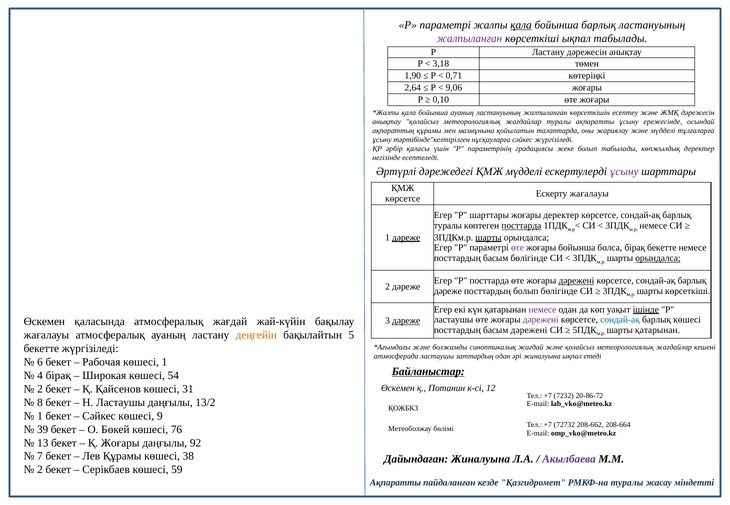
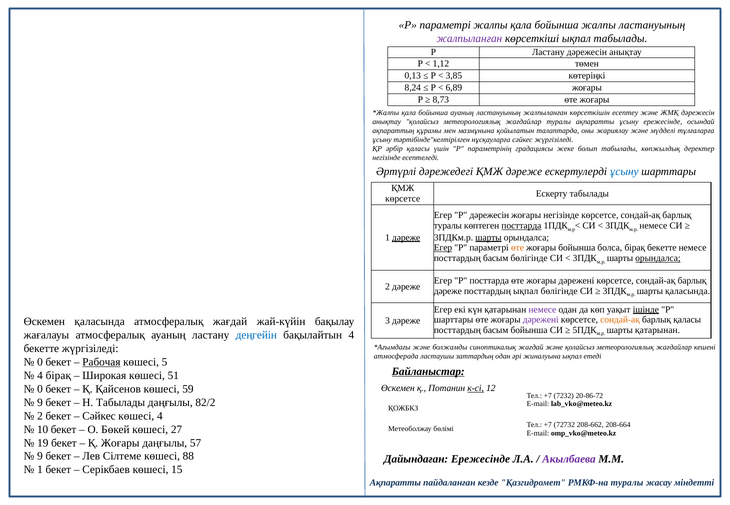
қала underline: present -> none (521, 25)
бойынша барлық: барлық -> жалпы (599, 25)
3,18: 3,18 -> 1,12 (441, 64)
1,90: 1,90 -> 0,13 (413, 76)
0,71: 0,71 -> 3,85 (454, 76)
2,64: 2,64 -> 8,24 (413, 88)
9,06: 9,06 -> 6,89 (454, 88)
0,10: 0,10 -> 8,73 (441, 100)
ҚМЖ мүдделі: мүдделі -> дәреже (524, 171)
ұсыну colour: purple -> blue (624, 171)
Ескерту жағалауы: жағалауы -> табылады (589, 194)
Р шарттары: шарттары -> дәрежесін (489, 216)
жоғары деректер: деректер -> негізінде (561, 216)
Егер underline: none -> present (443, 248)
өте colour: purple -> orange (517, 248)
дәрежені underline: present -> none (576, 281)
посттардың болып: болып -> ықпал (526, 291)
шарты көрсеткіші: көрсеткіші -> қаласында (688, 291)
ластаушы: ластаушы -> шарттары (454, 320)
сондай-ақ colour: blue -> orange (620, 320)
барлық көшесі: көшесі -> қаласы (687, 320)
дәреже underline: present -> none (406, 321)
басым дәрежені: дәрежені -> бойынша (529, 330)
деңгейін colour: orange -> blue (256, 335)
бақылайтын 5: 5 -> 4 (351, 335)
6: 6 -> 0 (40, 362)
Рабочая underline: none -> present (101, 362)
көшесі 1: 1 -> 5 (165, 362)
54: 54 -> 51 (173, 376)
к-сі underline: none -> present (476, 388)
2: 2 -> 0 (40, 389)
31: 31 -> 59 (188, 389)
8: 8 -> 9 (40, 403)
Н Ластаушы: Ластаушы -> Табылады (121, 403)
13/2: 13/2 -> 82/2 (205, 403)
1: 1 -> 2 (40, 416)
көшесі 9: 9 -> 4 (160, 416)
39: 39 -> 10 (43, 430)
76: 76 -> 27 (176, 430)
13: 13 -> 19 (43, 443)
92: 92 -> 57 (196, 443)
7: 7 -> 9 (40, 457)
Лев Құрамы: Құрамы -> Сілтеме (122, 457)
38: 38 -> 88 (188, 457)
Дайындаған Жиналуына: Жиналуына -> Ережесінде (481, 459)
2: 2 -> 1 (40, 470)
59: 59 -> 15 (177, 470)
